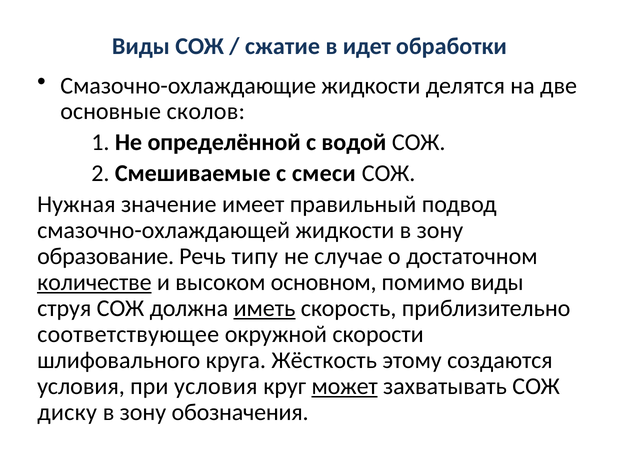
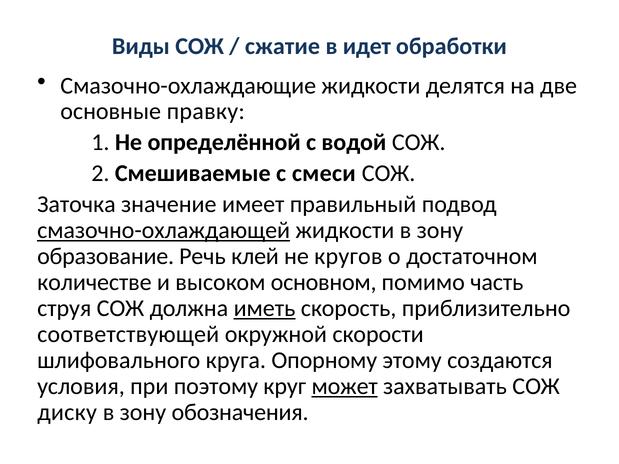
сколов: сколов -> правку (206, 112)
Нужная: Нужная -> Заточка (76, 204)
смазочно-охлаждающей underline: none -> present (164, 230)
типу: типу -> клей (255, 256)
случае: случае -> кругов (348, 256)
количестве underline: present -> none (94, 282)
помимо виды: виды -> часть (497, 282)
соответствующее: соответствующее -> соответствующей (128, 334)
Жёсткость: Жёсткость -> Опорному (324, 360)
при условия: условия -> поэтому (216, 386)
